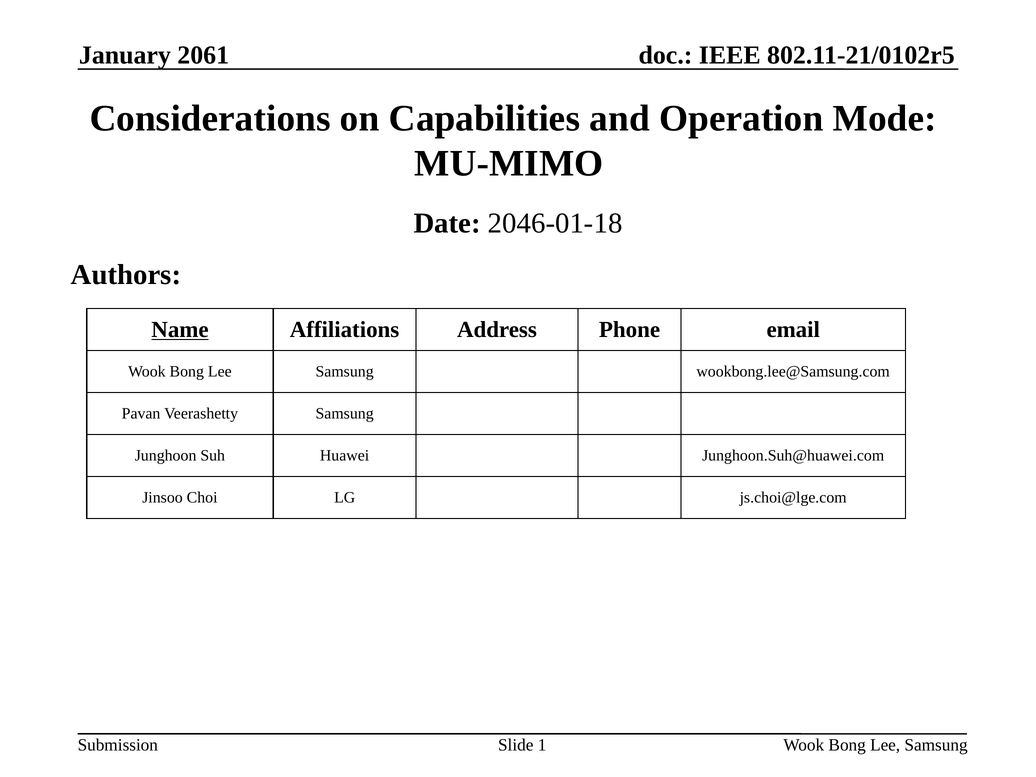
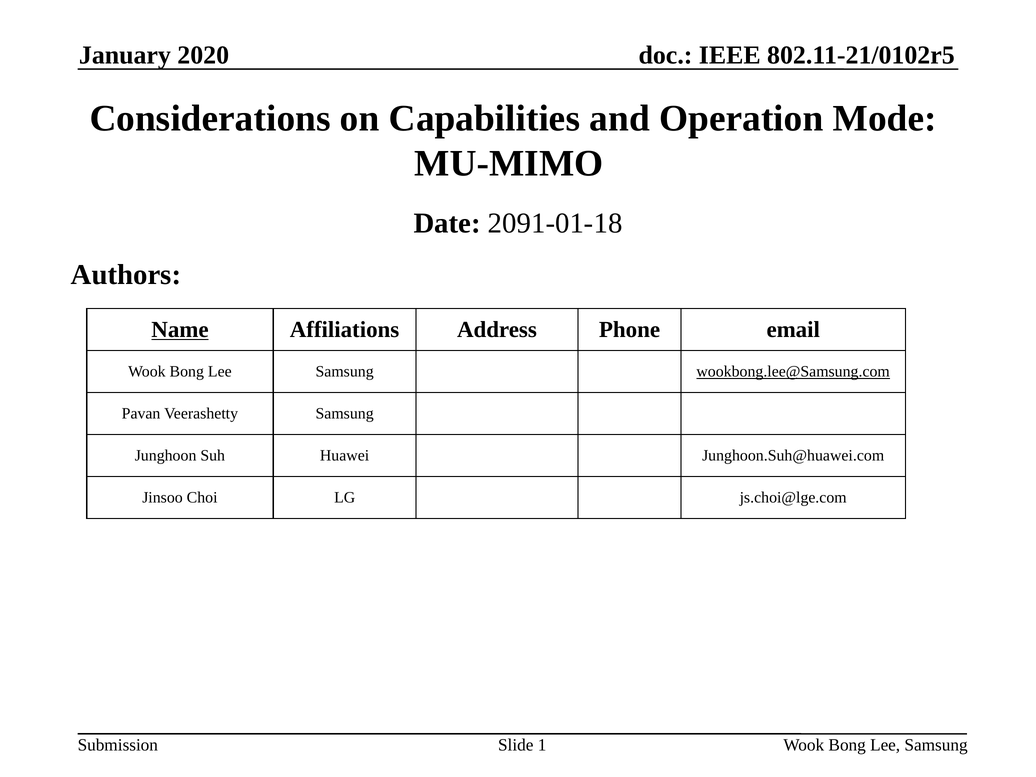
2061: 2061 -> 2020 (203, 55)
2046-01-18: 2046-01-18 -> 2091-01-18 (555, 223)
wookbong.lee@Samsung.com underline: none -> present (793, 372)
